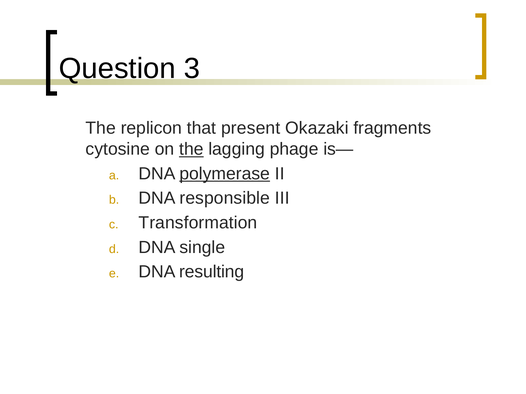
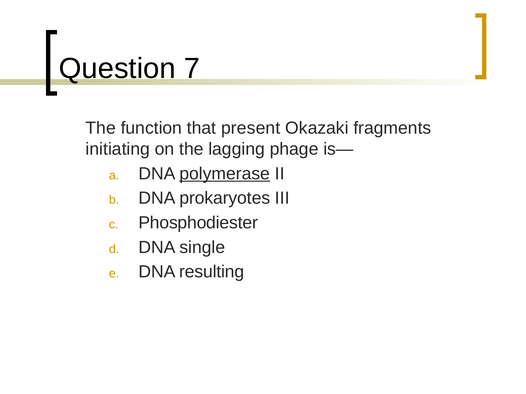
3: 3 -> 7 (192, 69)
replicon: replicon -> function (151, 128)
cytosine: cytosine -> initiating (118, 149)
the underline: present -> none (191, 149)
responsible: responsible -> prokaryotes (225, 198)
Transformation: Transformation -> Phosphodiester (198, 223)
